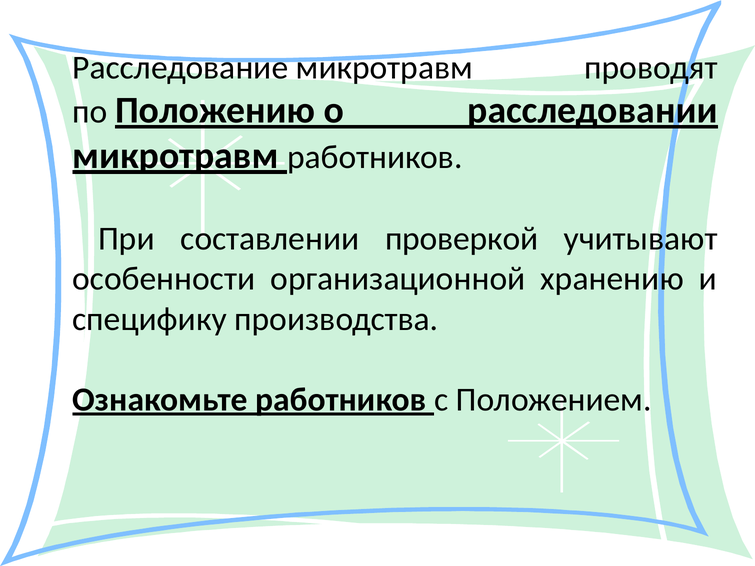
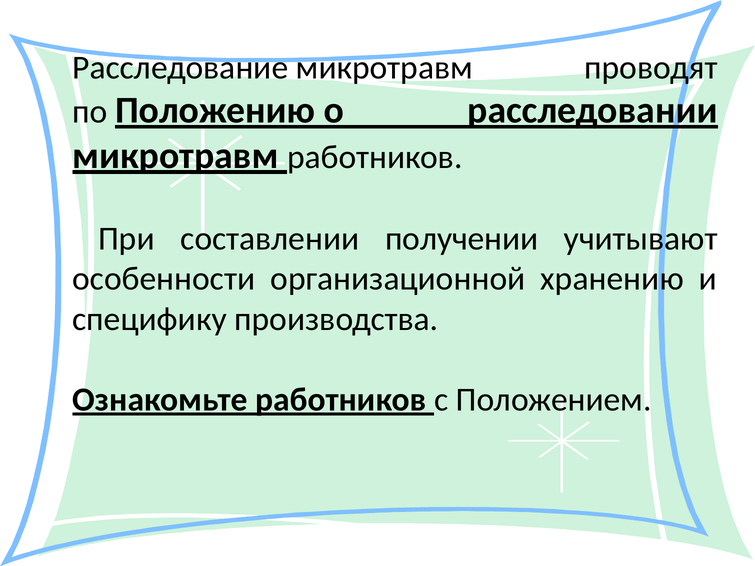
проверкой: проверкой -> получении (462, 239)
